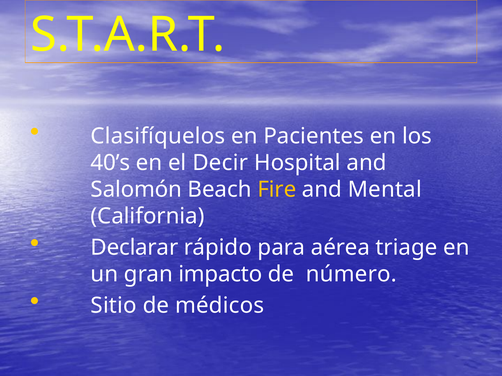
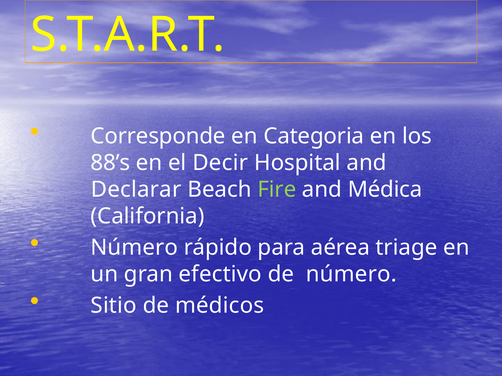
Clasifíquelos: Clasifíquelos -> Corresponde (158, 136)
Pacientes: Pacientes -> Categoria (314, 136)
40’s: 40’s -> 88’s (110, 163)
Salomón: Salomón -> Declarar (136, 190)
Fire colour: yellow -> light green (277, 190)
Mental: Mental -> Médica (385, 190)
Declarar: Declarar -> Número (134, 248)
impacto: impacto -> efectivo (220, 275)
